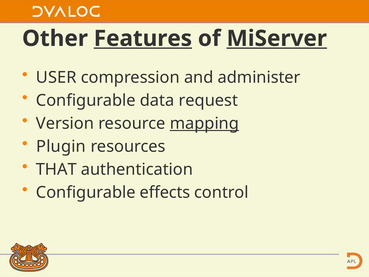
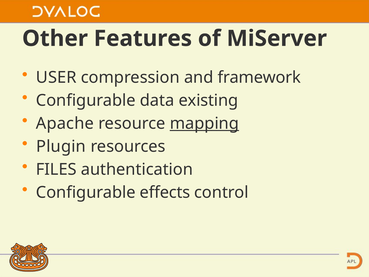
Features underline: present -> none (143, 38)
MiServer underline: present -> none (277, 38)
administer: administer -> framework (259, 77)
request: request -> existing (208, 100)
Version: Version -> Apache (65, 123)
THAT: THAT -> FILES (56, 169)
